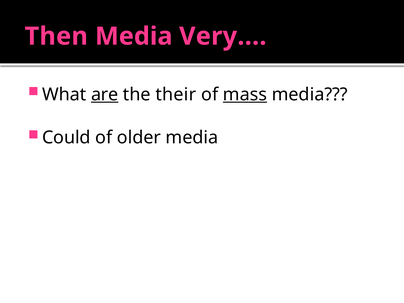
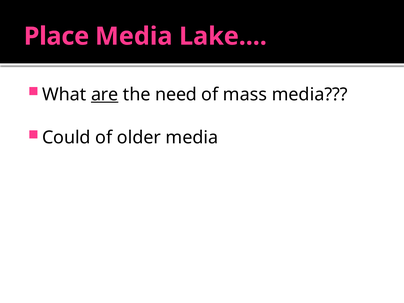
Then: Then -> Place (56, 36)
Very: Very -> Lake (223, 36)
their: their -> need (176, 95)
mass underline: present -> none (245, 95)
